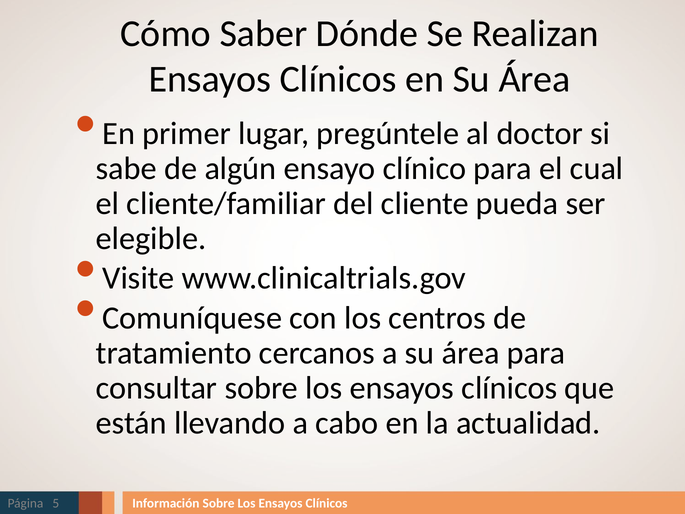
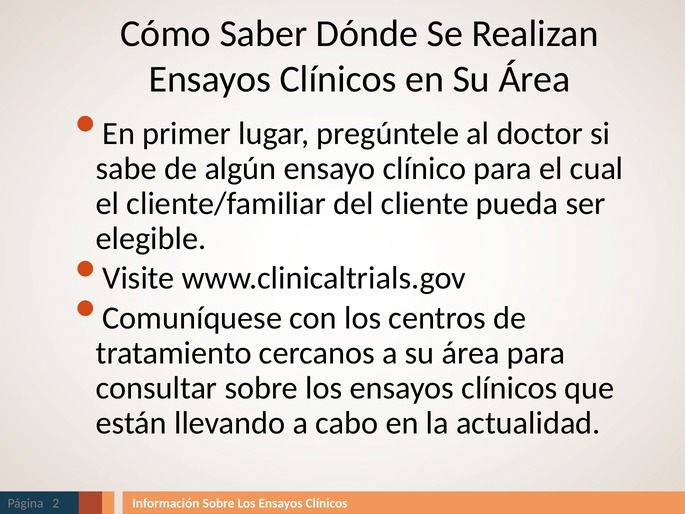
5: 5 -> 2 (56, 503)
